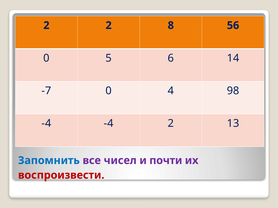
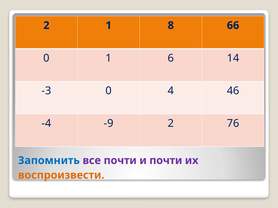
2 2: 2 -> 1 (109, 25)
56: 56 -> 66 (233, 25)
0 5: 5 -> 1 (109, 58)
-7: -7 -> -3 (46, 91)
98: 98 -> 46 (233, 91)
-4 -4: -4 -> -9 (109, 124)
13: 13 -> 76 (233, 124)
все чисел: чисел -> почти (120, 161)
воспроизвести colour: red -> orange (61, 176)
